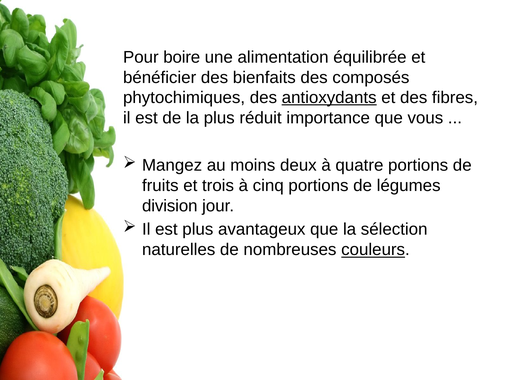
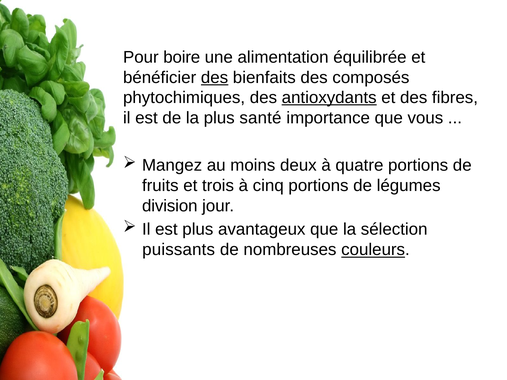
des underline: none -> present (215, 77)
réduit: réduit -> santé (260, 118)
naturelles: naturelles -> puissants (179, 250)
